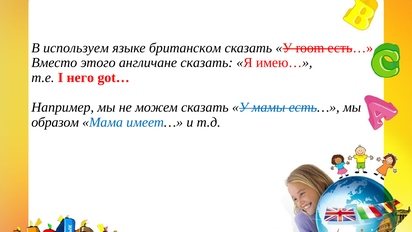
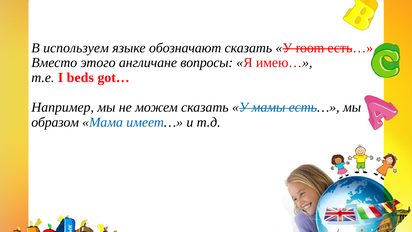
британском: британском -> обозначают (185, 48)
англичане сказать: сказать -> вопросы (207, 63)
него: него -> beds (80, 77)
